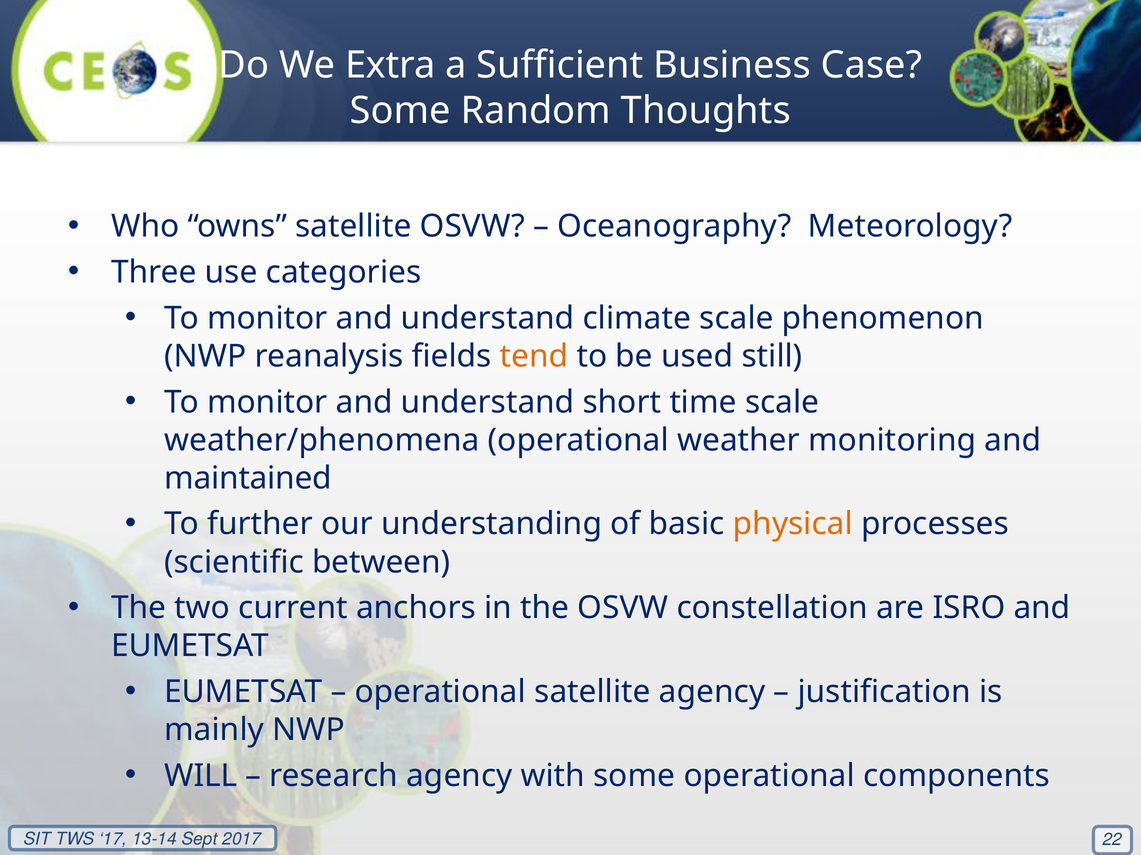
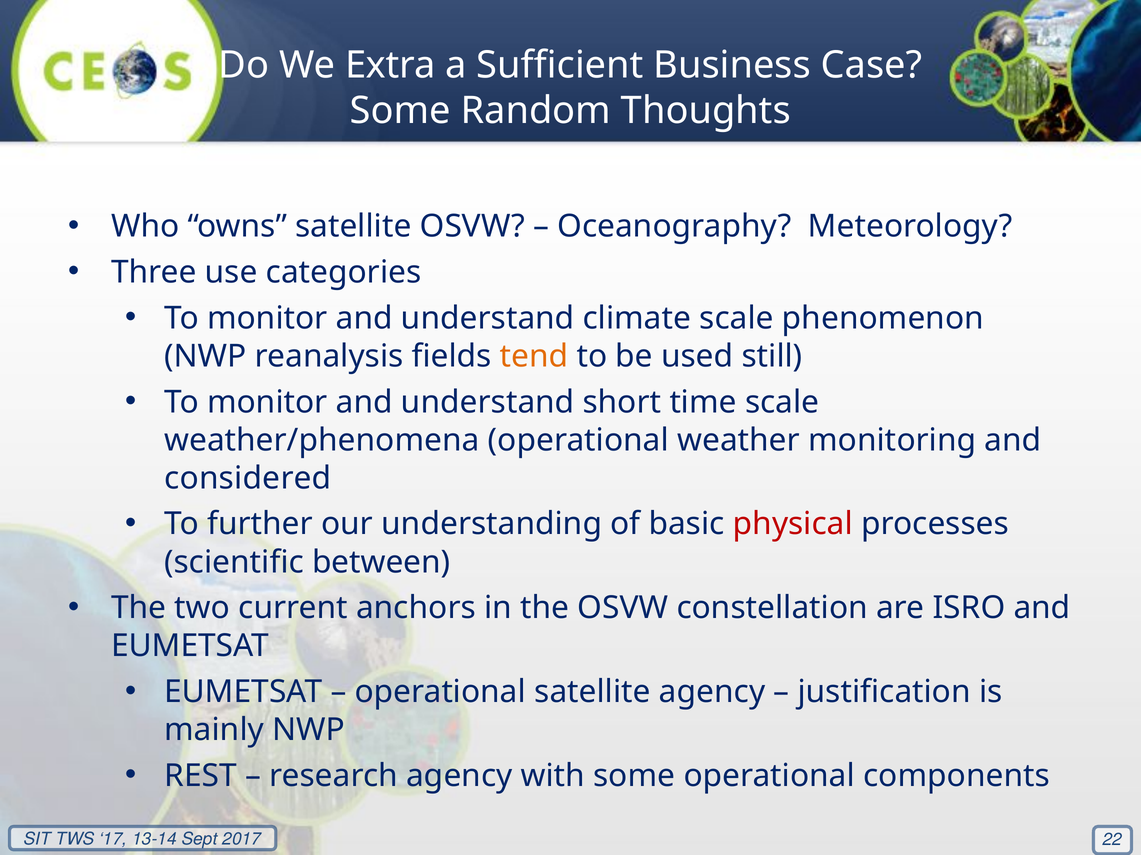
maintained: maintained -> considered (248, 479)
physical colour: orange -> red (793, 525)
WILL: WILL -> REST (201, 777)
